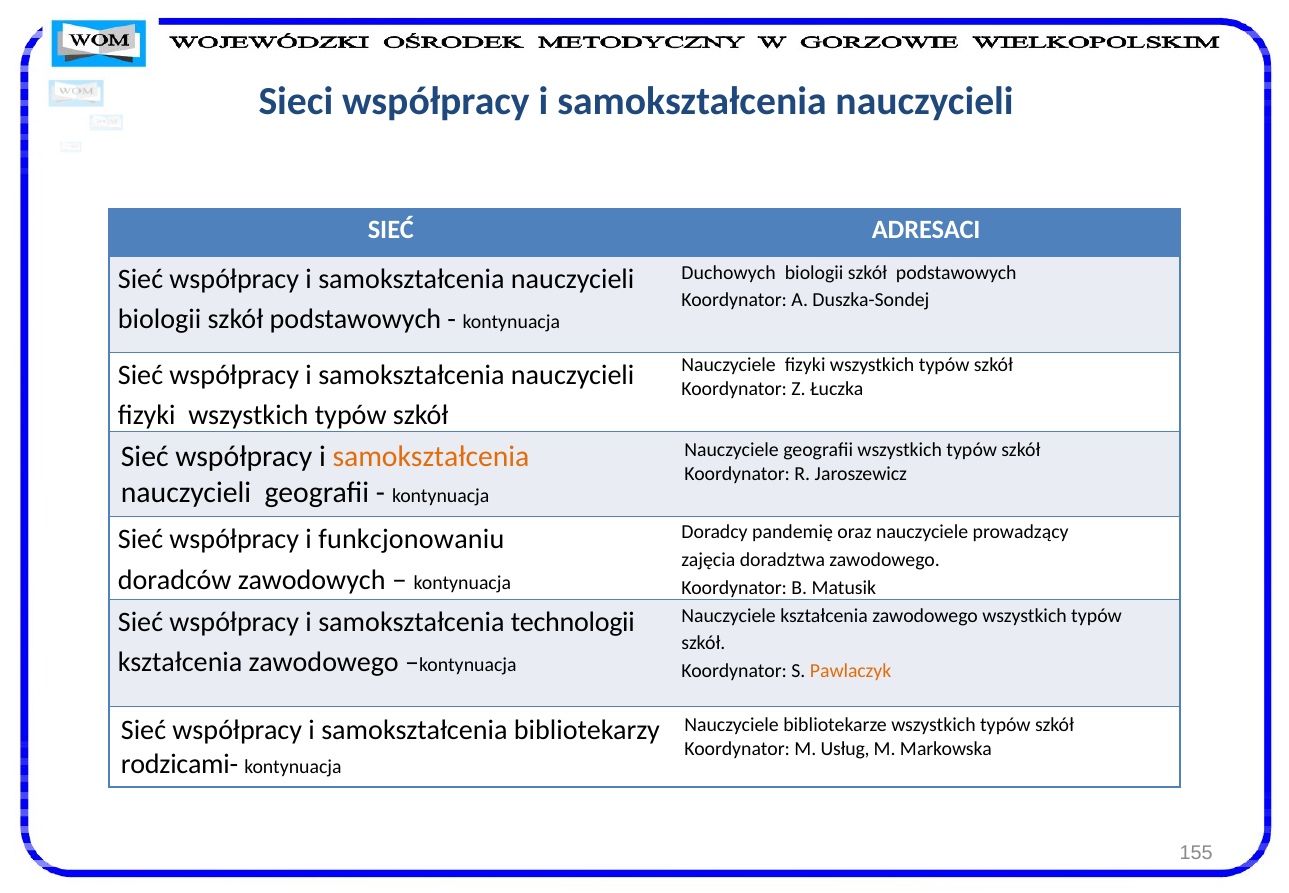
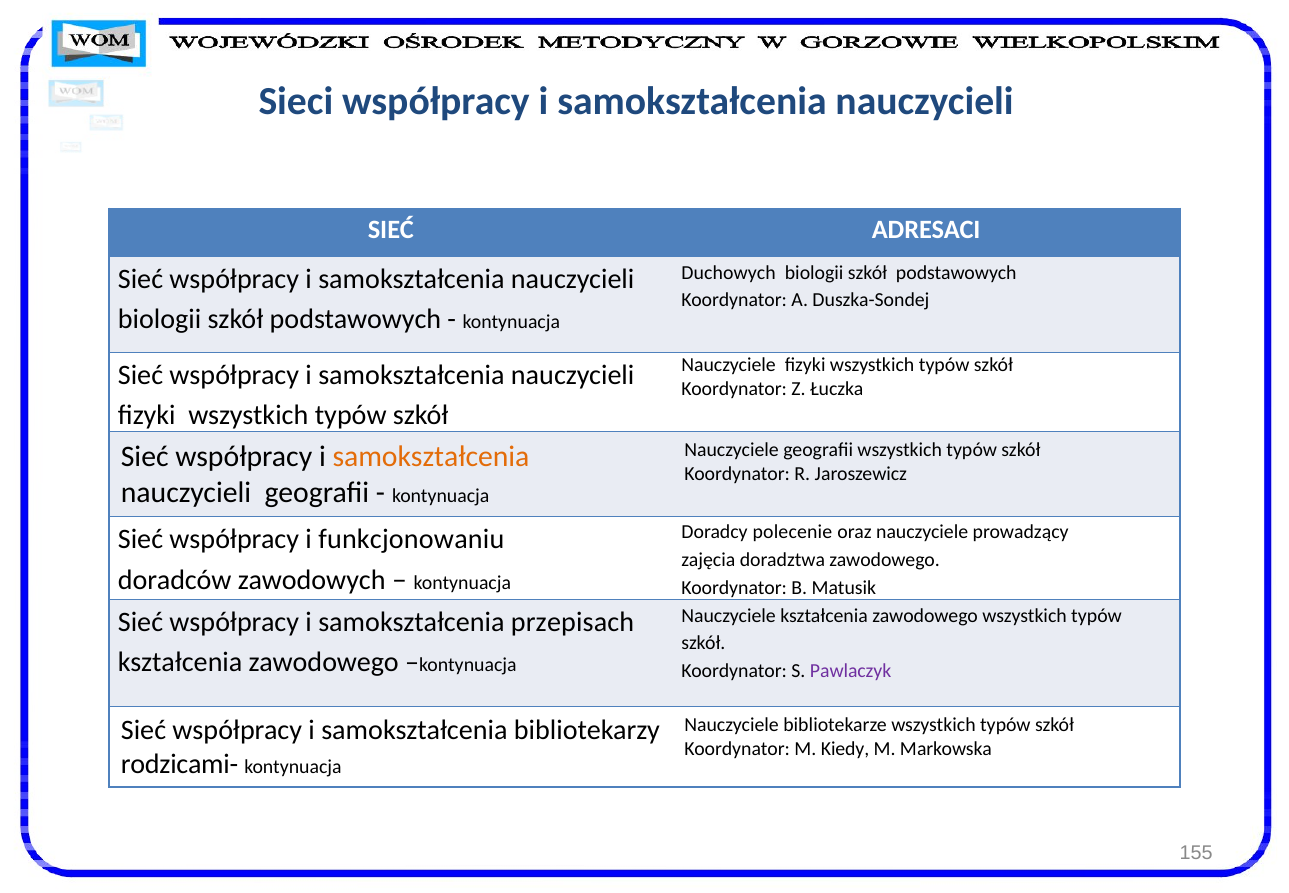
pandemię: pandemię -> polecenie (792, 532)
technologii: technologii -> przepisach (573, 622)
Pawlaczyk colour: orange -> purple (851, 671)
Usług: Usług -> Kiedy (845, 748)
